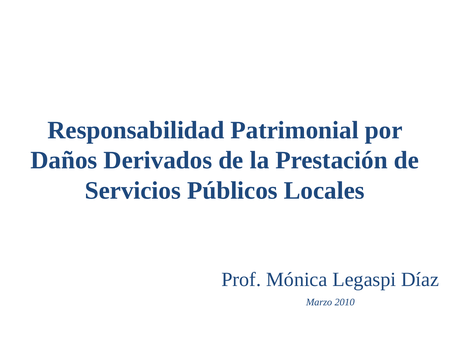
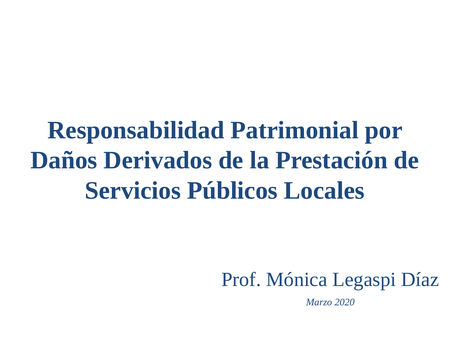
2010: 2010 -> 2020 (345, 302)
